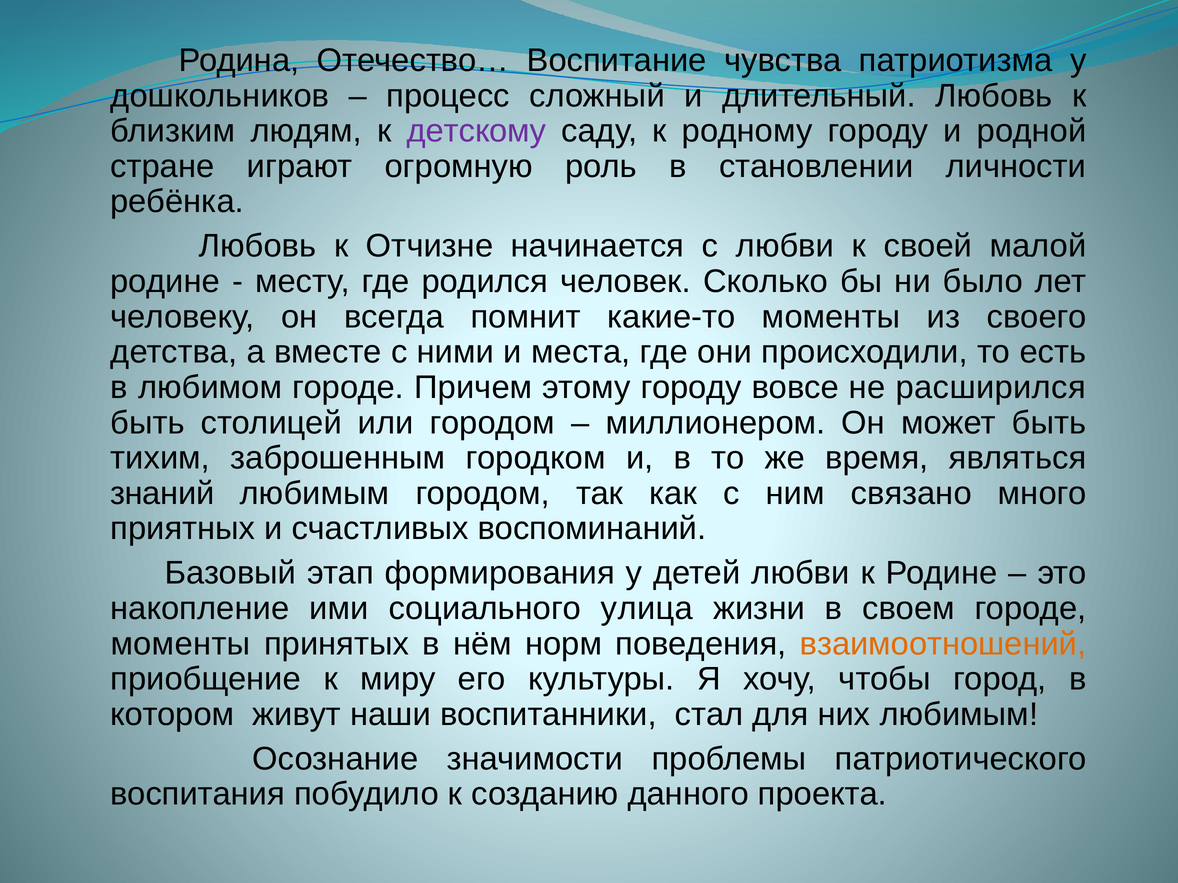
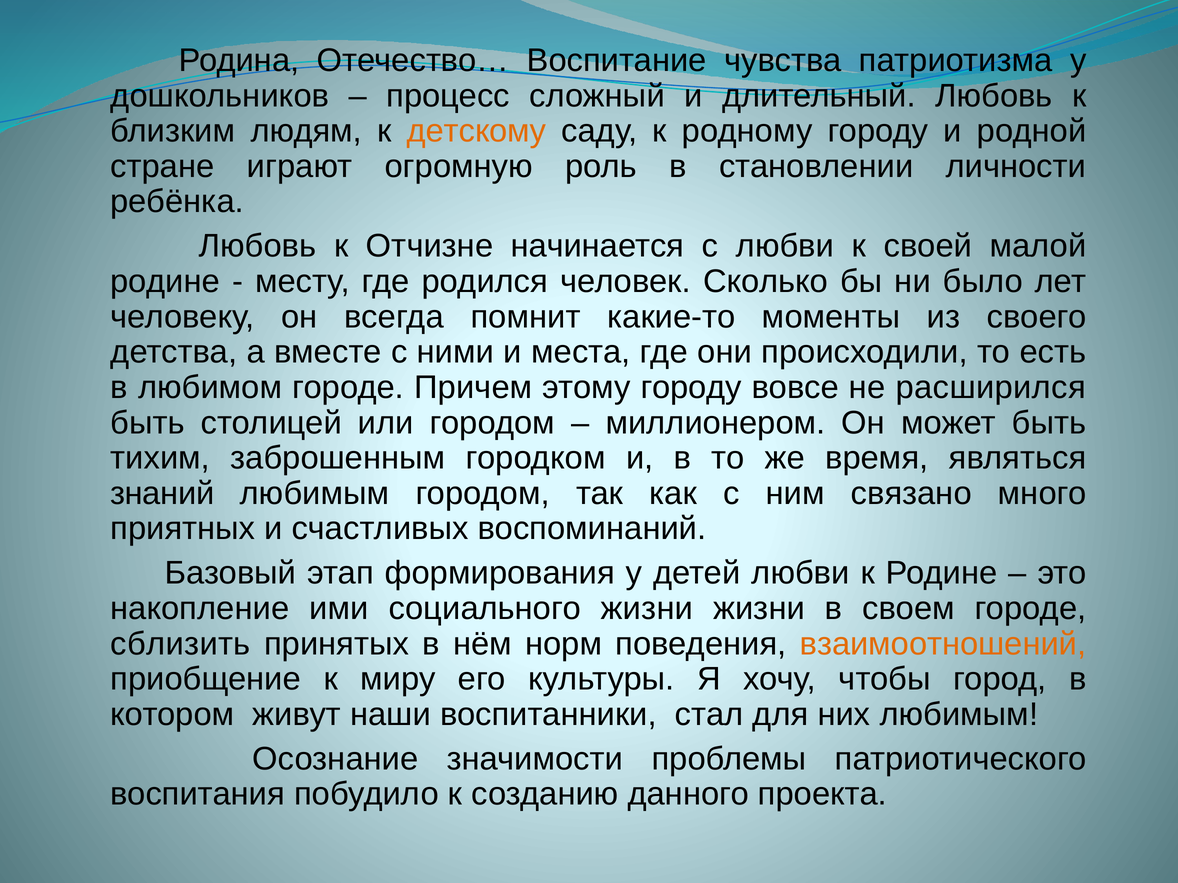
детскому colour: purple -> orange (476, 131)
социального улица: улица -> жизни (647, 609)
моменты: моменты -> сблизить (180, 644)
